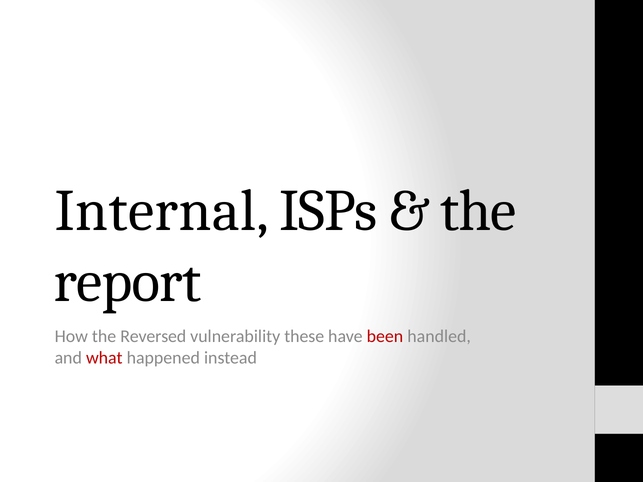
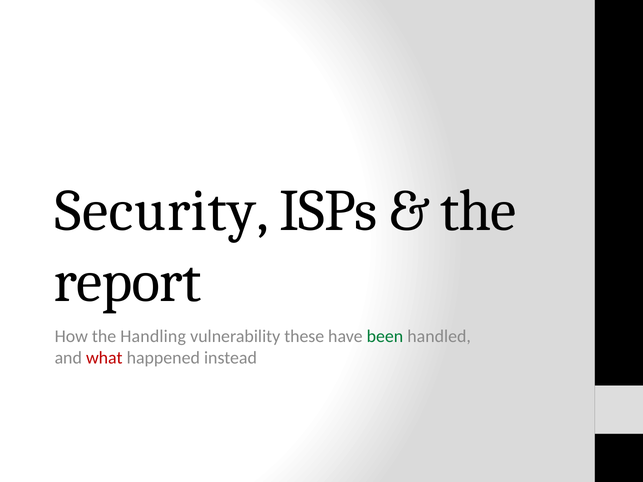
Internal: Internal -> Security (162, 211)
Reversed: Reversed -> Handling (153, 337)
been colour: red -> green (385, 337)
